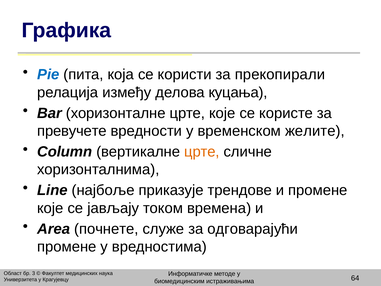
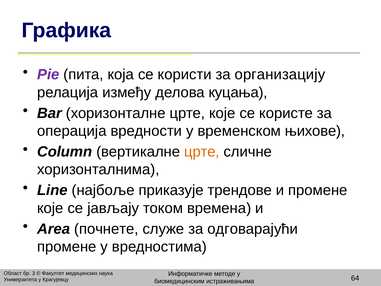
Pie colour: blue -> purple (48, 75)
прекопирали: прекопирали -> организацију (280, 75)
превучете: превучете -> операција (72, 131)
желите: желите -> њихове (315, 131)
